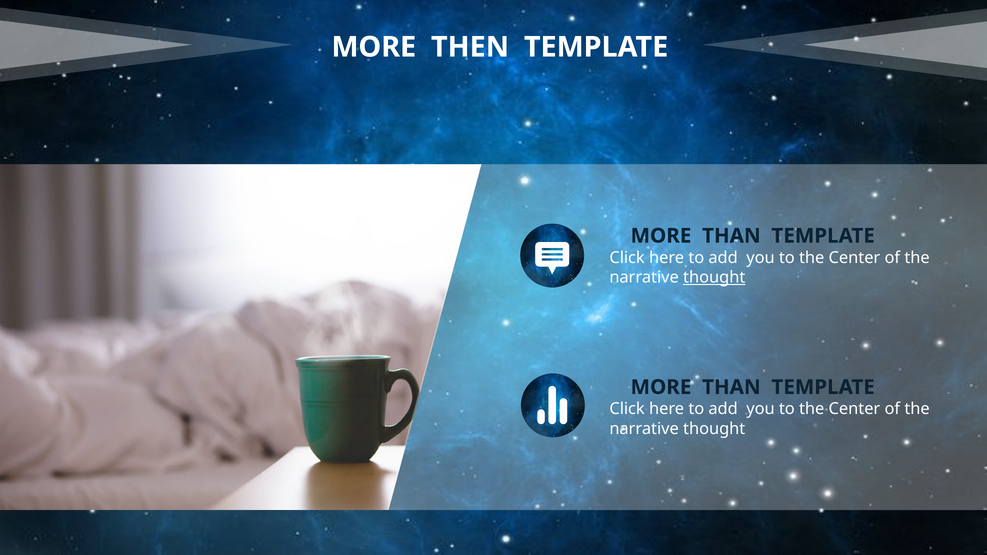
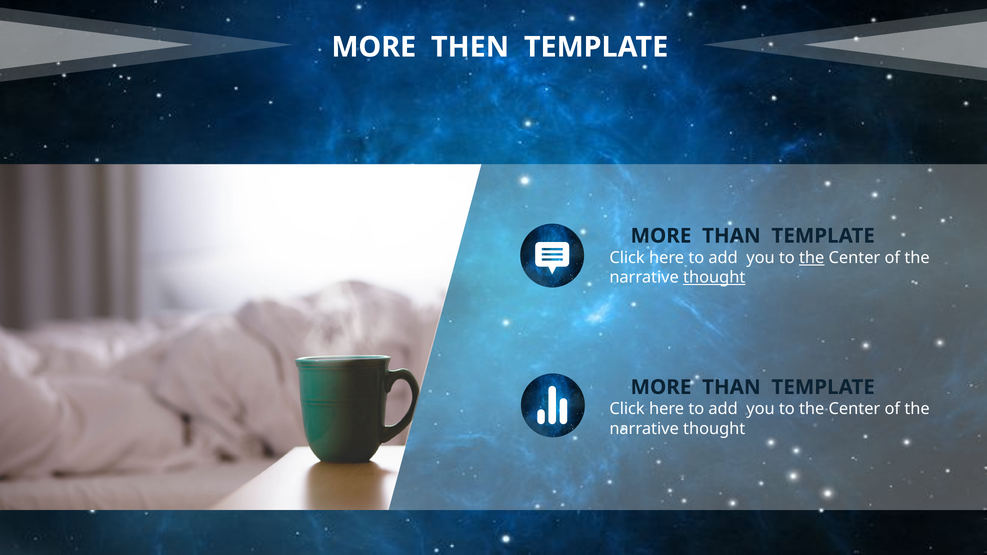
the underline: none -> present (812, 258)
